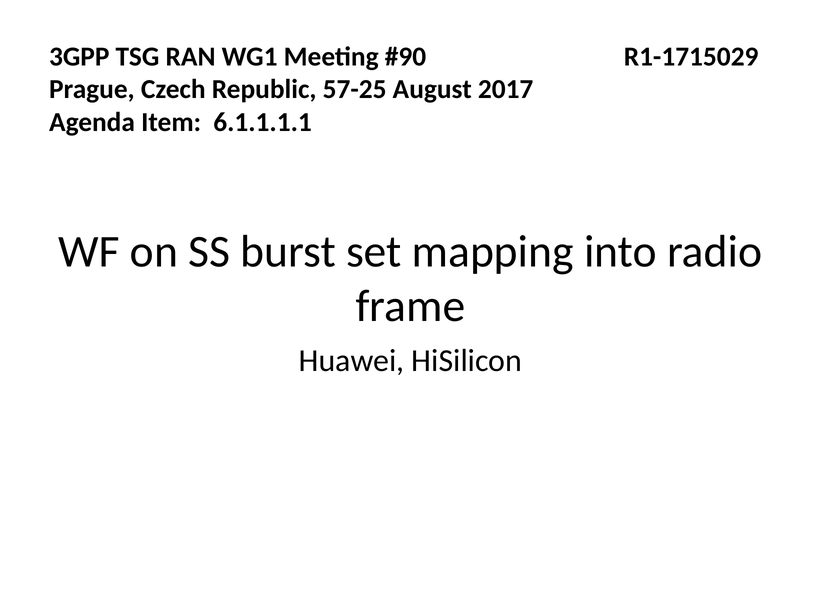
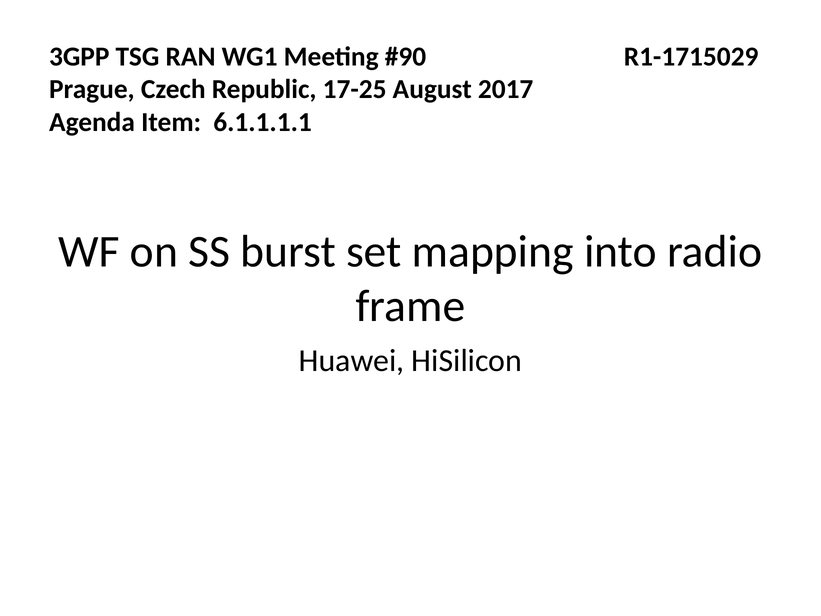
57-25: 57-25 -> 17-25 (355, 89)
